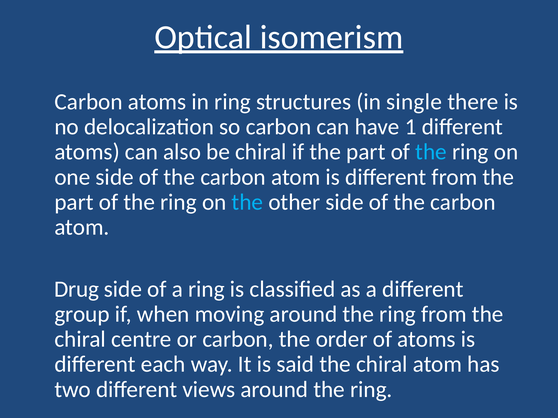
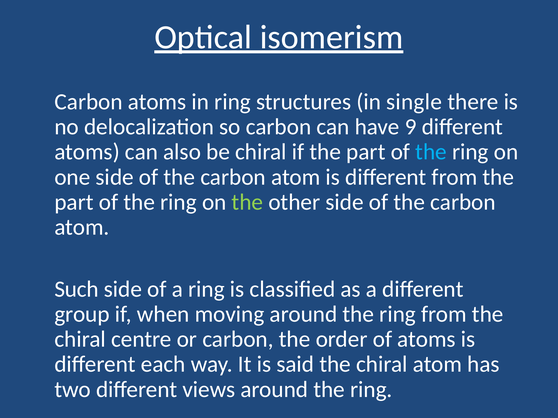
1: 1 -> 9 (411, 127)
the colour: light blue -> light green (247, 202)
Drug: Drug -> Such (77, 289)
